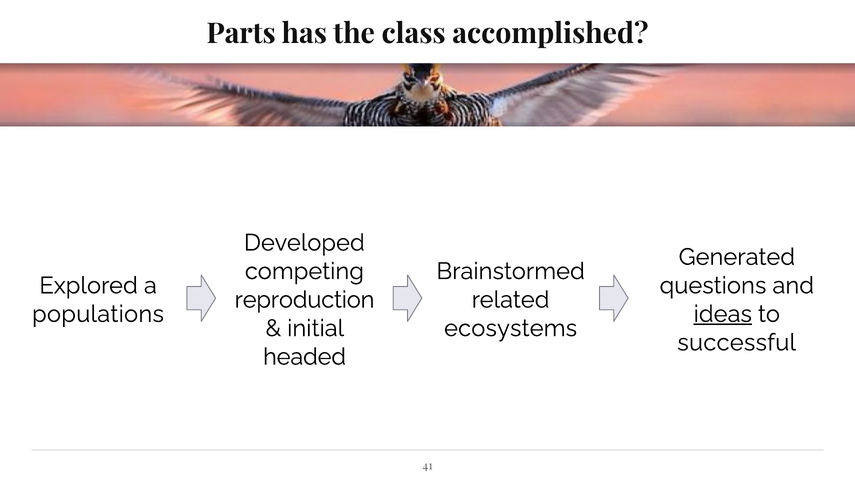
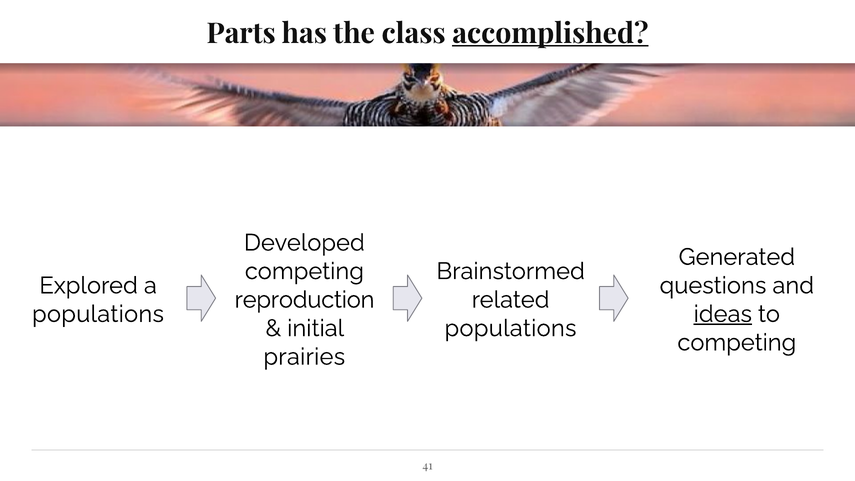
accomplished underline: none -> present (550, 34)
ecosystems: ecosystems -> populations (510, 328)
successful: successful -> competing (737, 343)
headed: headed -> prairies (304, 357)
